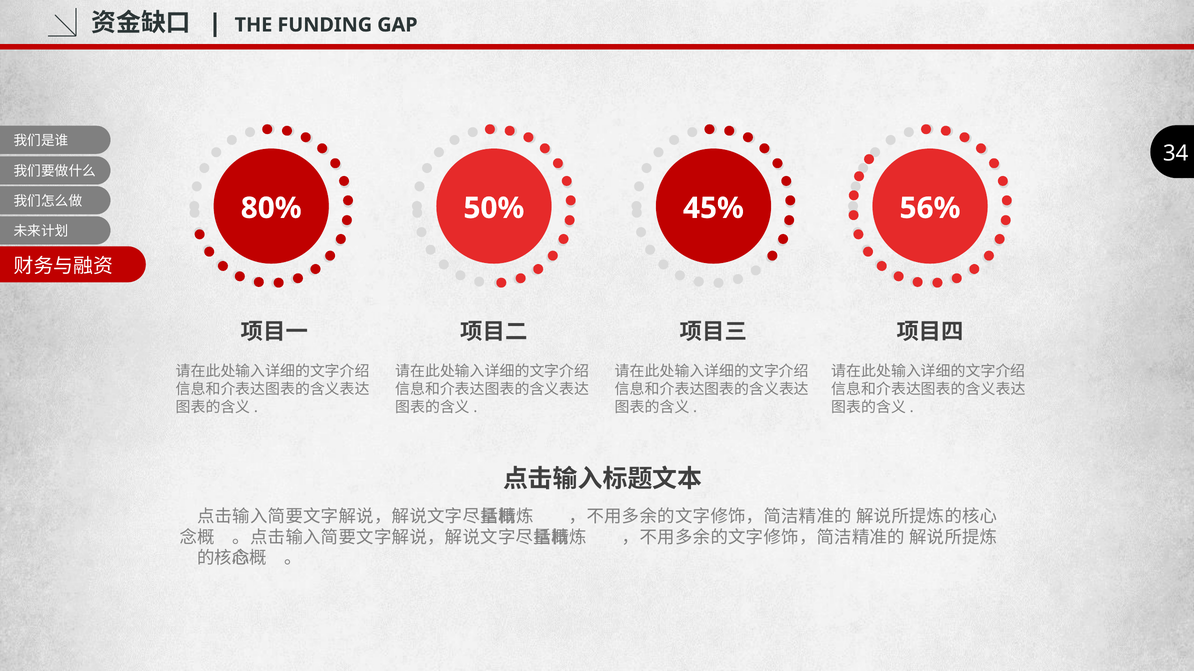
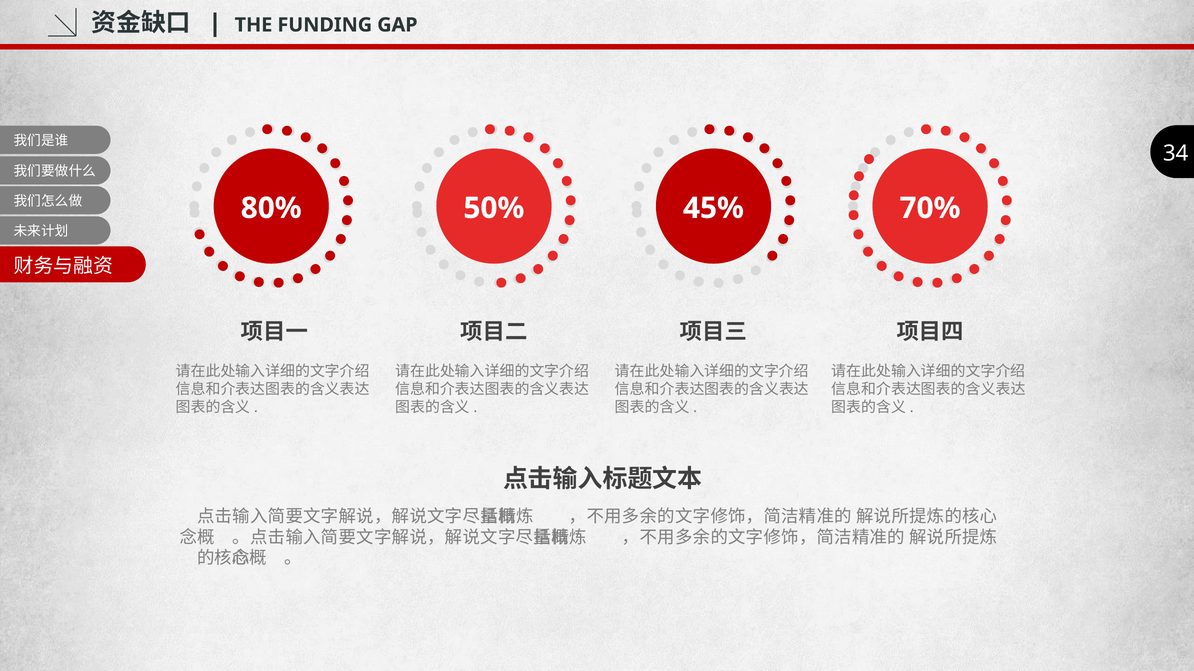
56%: 56% -> 70% (930, 208)
